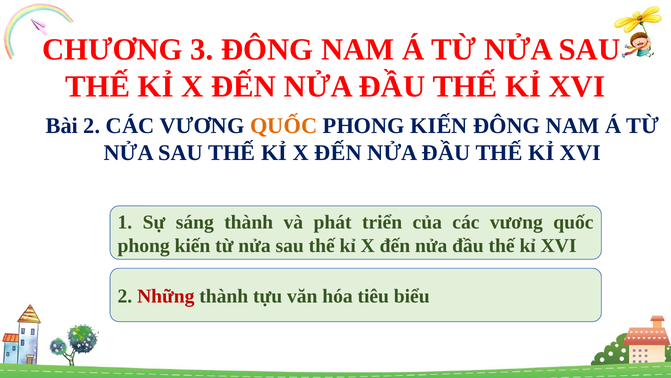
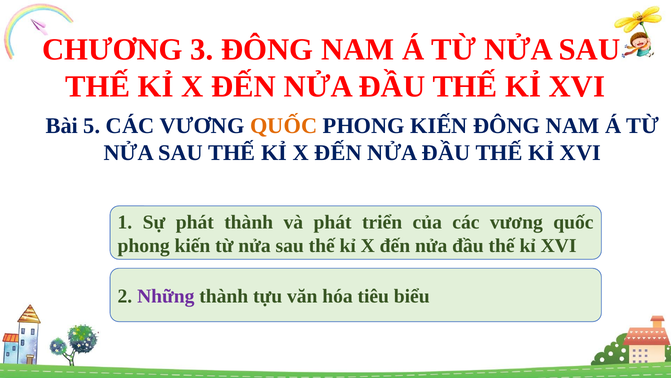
Bài 2: 2 -> 5 (92, 126)
Sự sáng: sáng -> phát (195, 222)
Những colour: red -> purple (166, 296)
